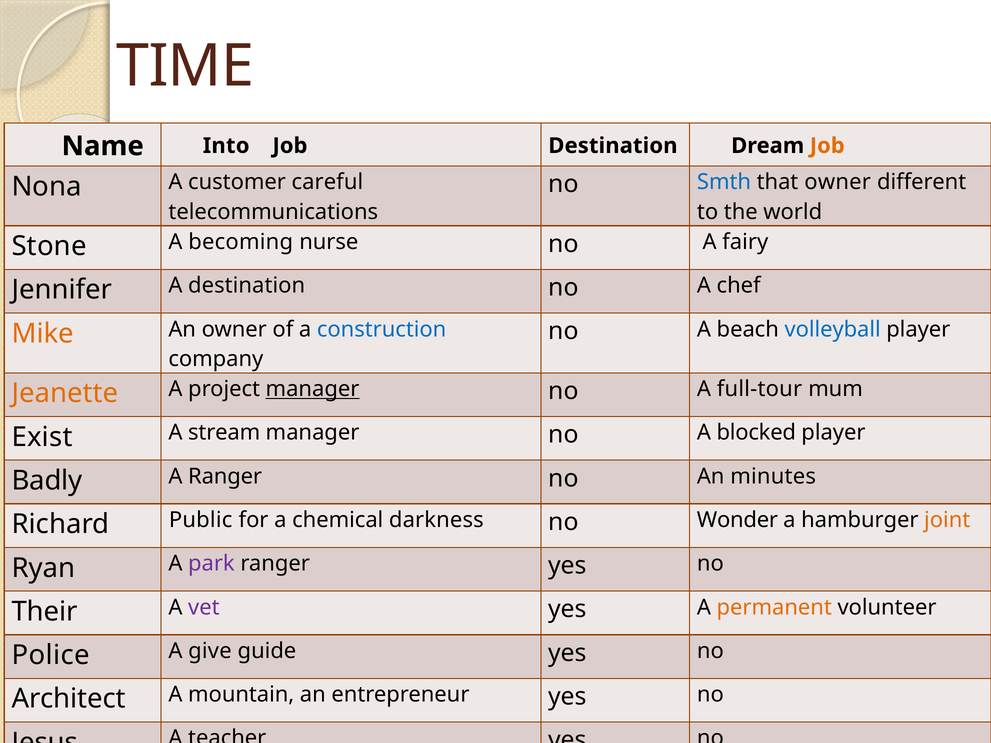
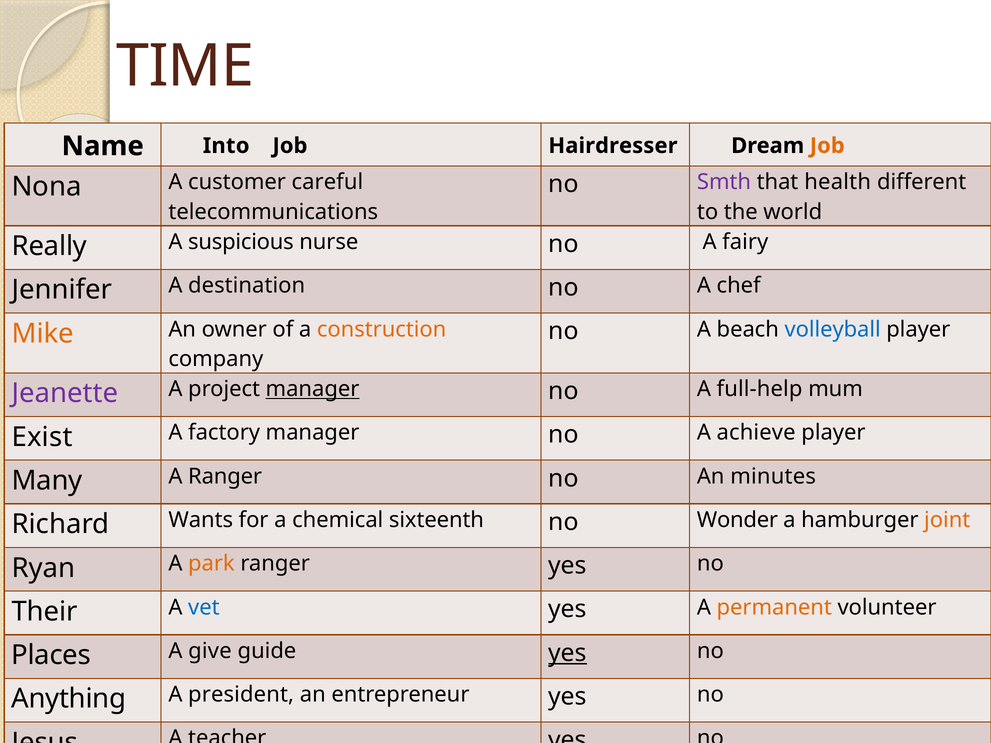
Job Destination: Destination -> Hairdresser (613, 146)
Smth colour: blue -> purple (724, 182)
that owner: owner -> health (838, 182)
Stone: Stone -> Really (49, 246)
becoming: becoming -> suspicious (241, 242)
construction colour: blue -> orange (382, 329)
Jeanette colour: orange -> purple (65, 393)
full-tour: full-tour -> full-help (760, 389)
stream: stream -> factory (224, 433)
blocked: blocked -> achieve (756, 433)
Badly: Badly -> Many (47, 481)
Public: Public -> Wants (201, 520)
darkness: darkness -> sixteenth (436, 520)
park colour: purple -> orange (211, 564)
vet colour: purple -> blue (204, 607)
Police: Police -> Places (51, 655)
yes underline: none -> present (568, 653)
Architect: Architect -> Anything (69, 699)
mountain: mountain -> president (241, 695)
